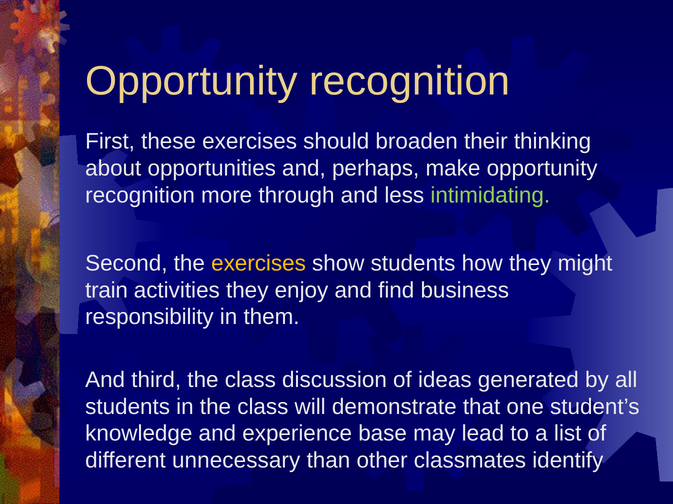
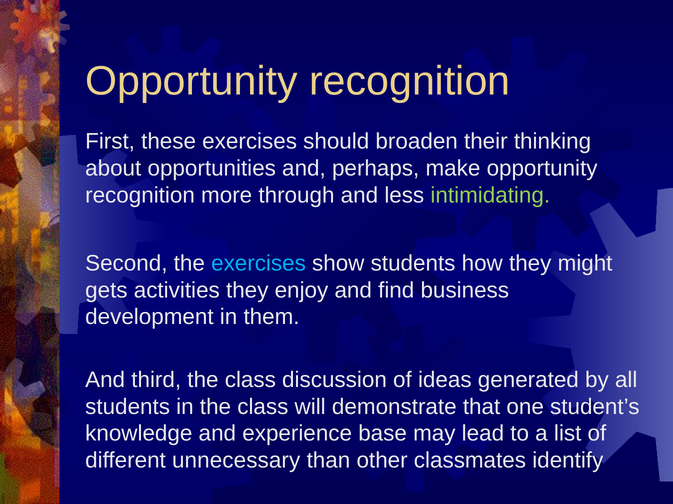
exercises colour: yellow -> light blue (259, 264)
train: train -> gets (106, 291)
responsibility: responsibility -> development (149, 318)
